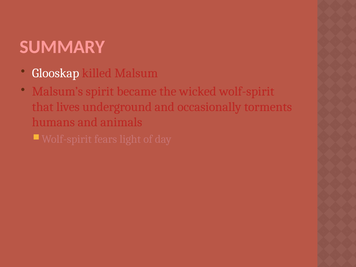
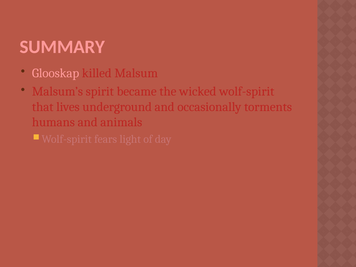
Glooskap colour: white -> pink (56, 73)
